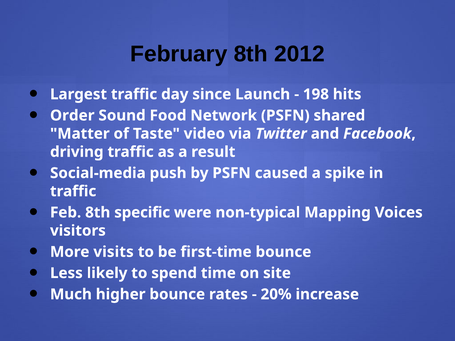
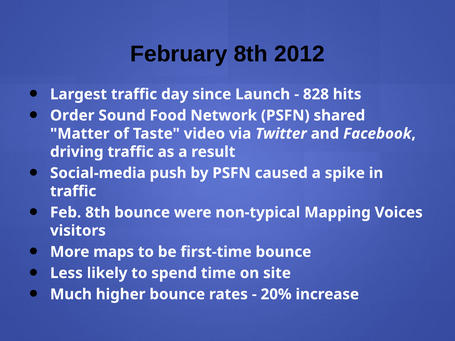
198: 198 -> 828 (316, 94)
8th specific: specific -> bounce (142, 213)
visits: visits -> maps (114, 252)
